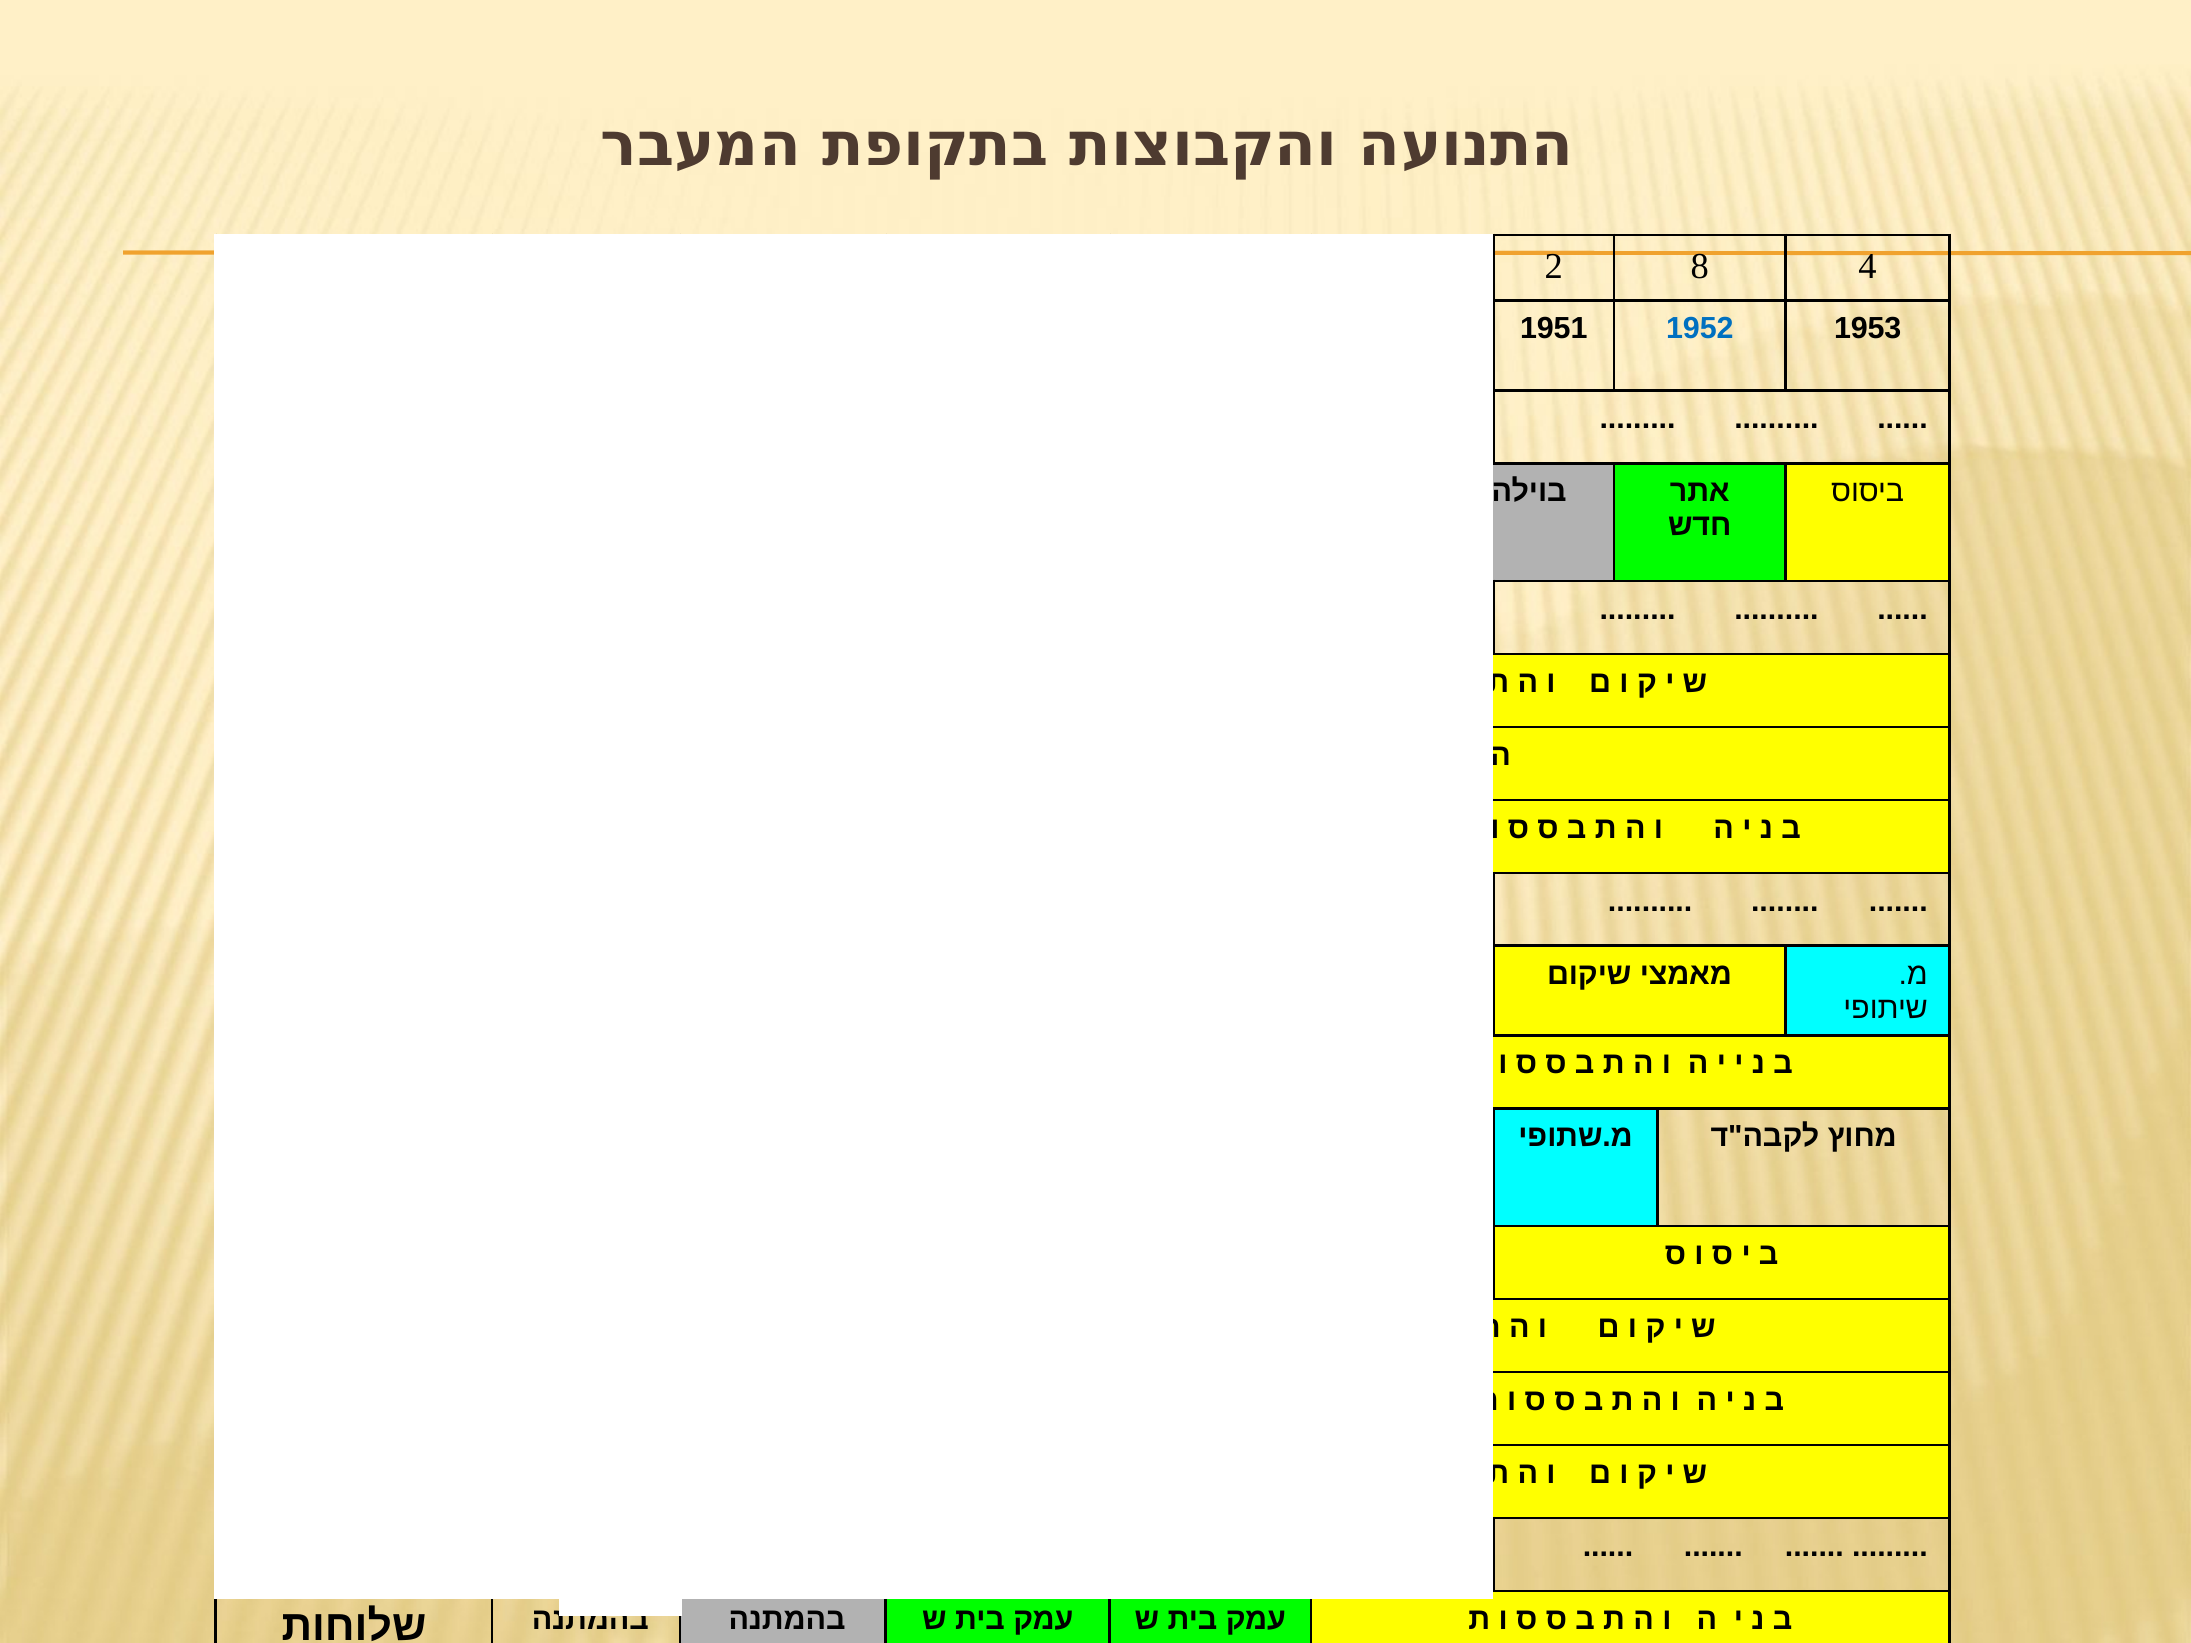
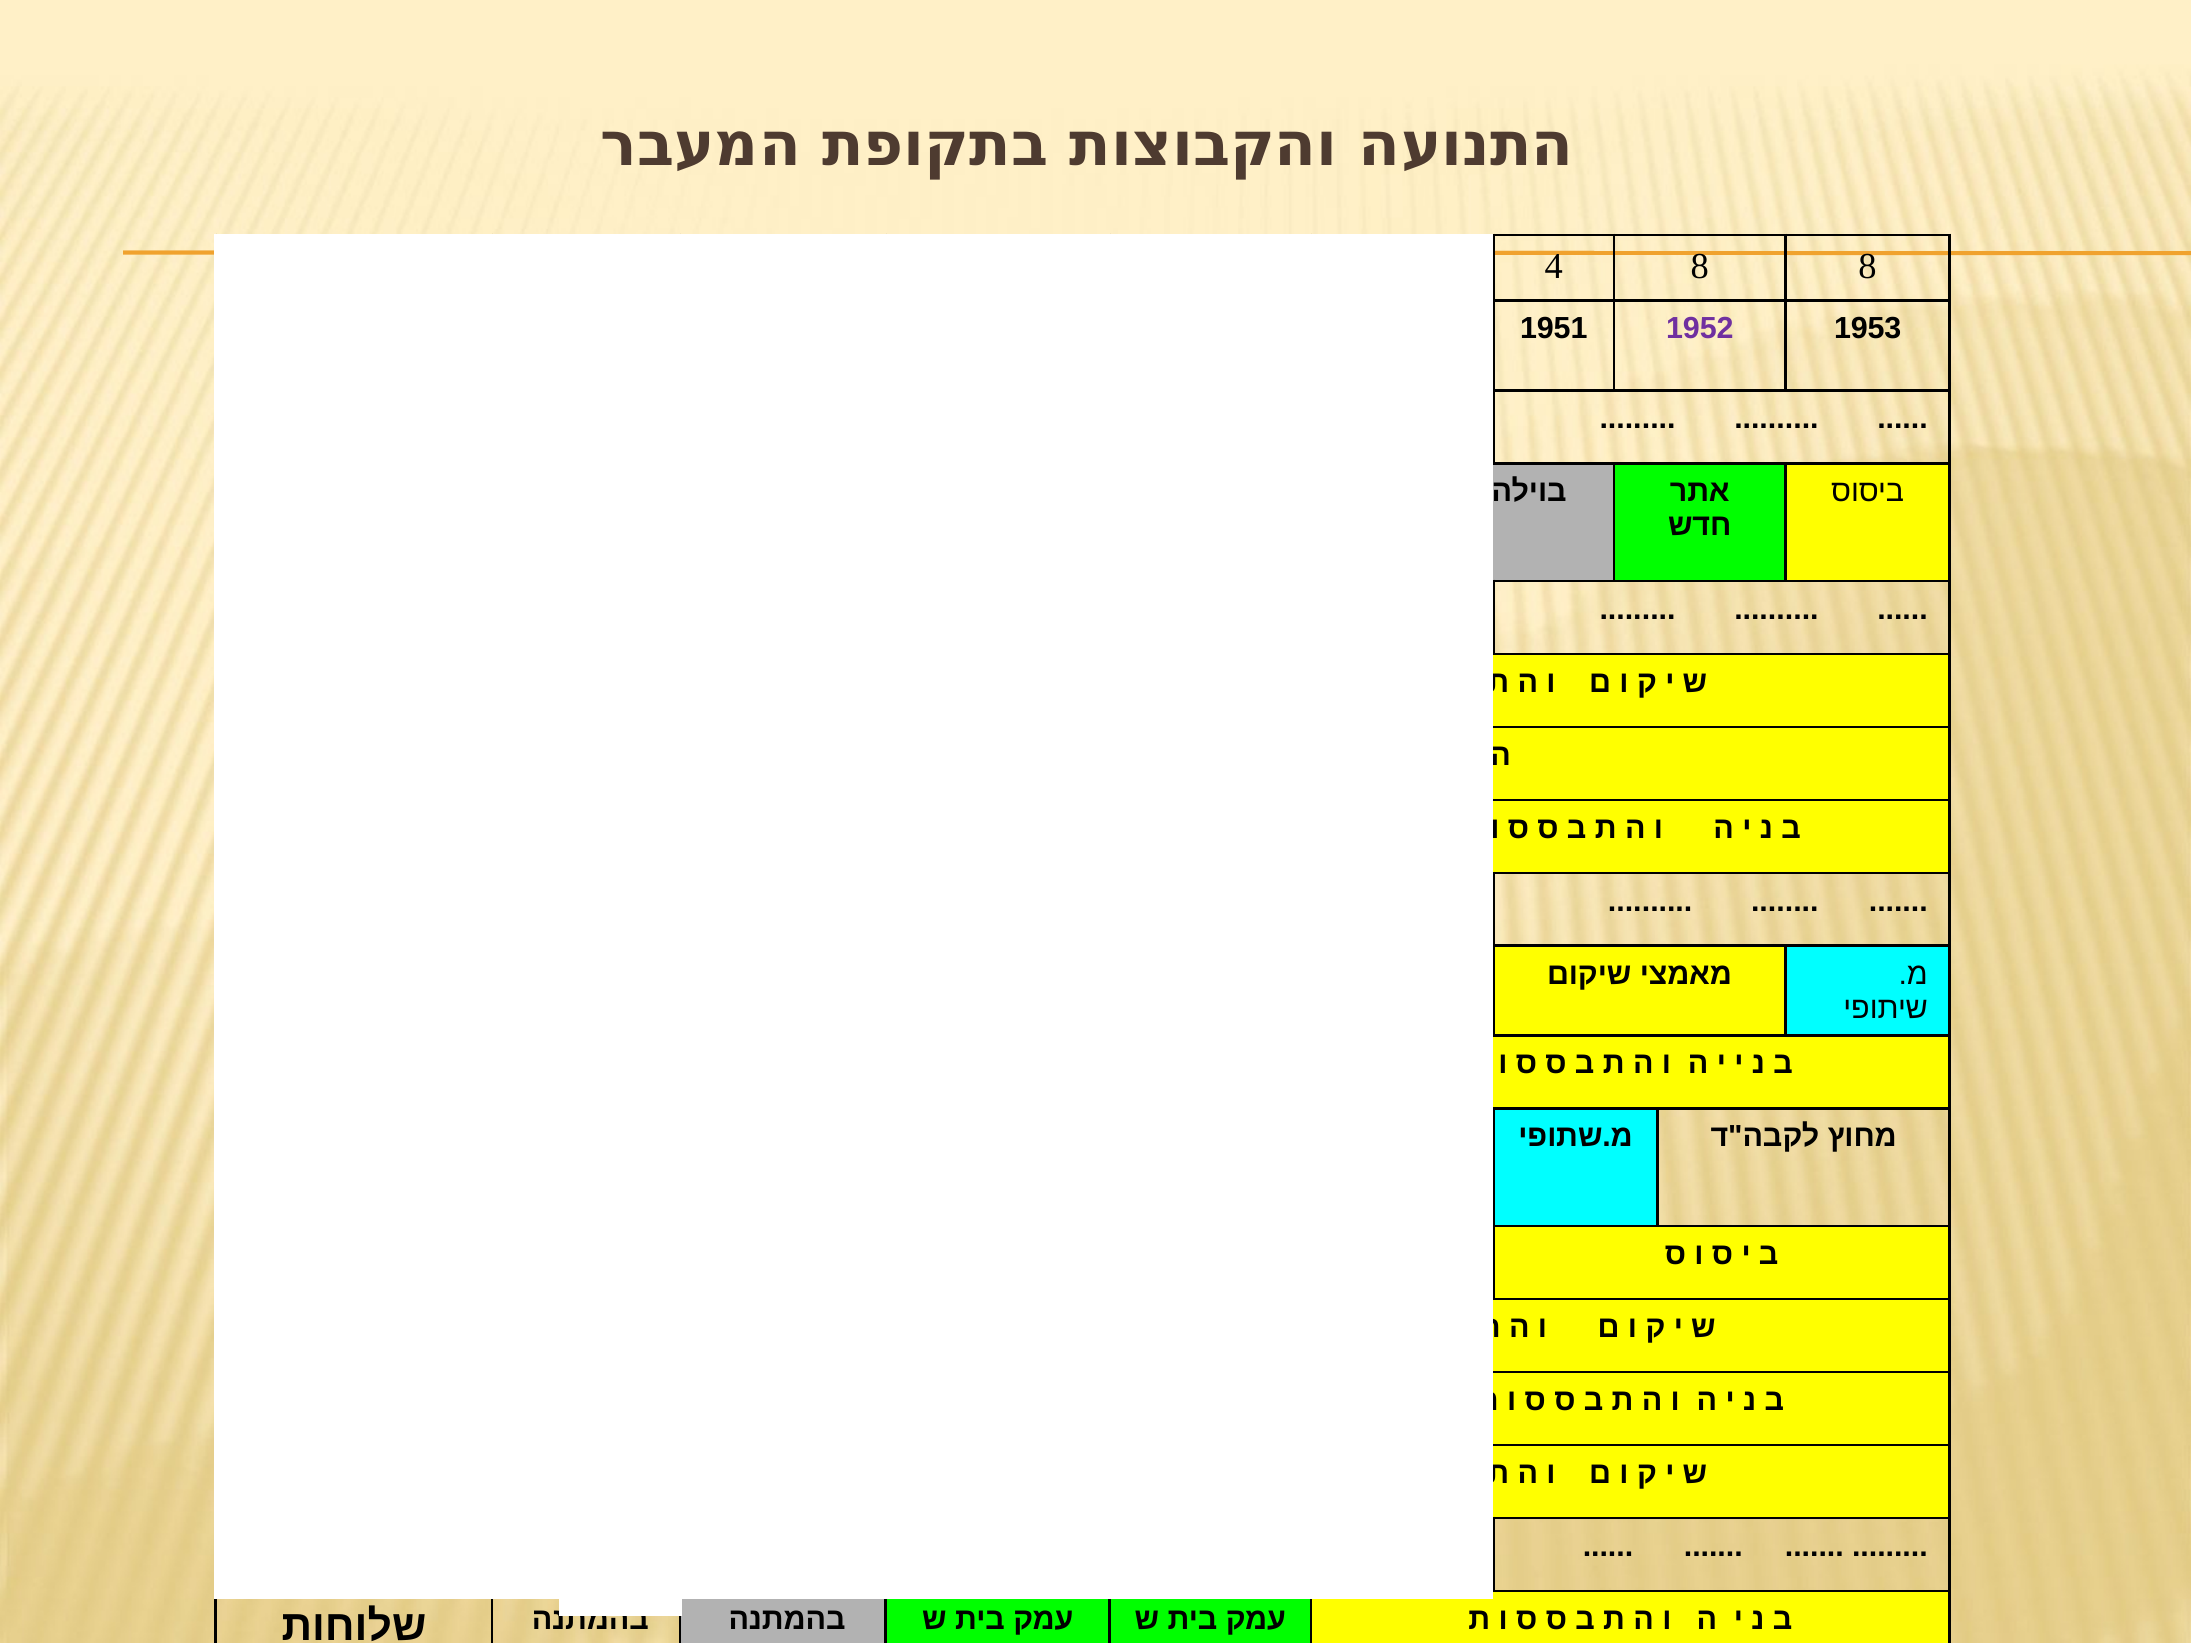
2: 2 -> 4 (1554, 266)
8 4: 4 -> 8 (1868, 266)
1952 colour: blue -> purple (1700, 329)
